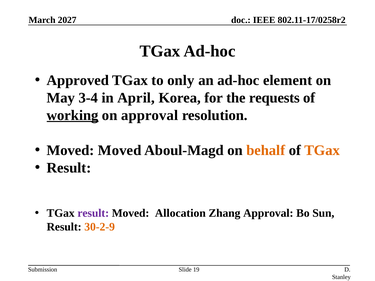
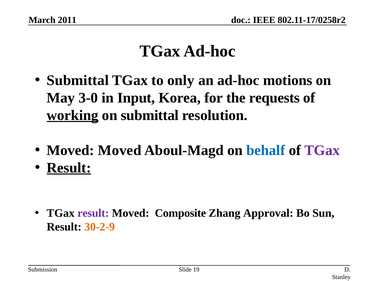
2027: 2027 -> 2011 (67, 20)
Approved: Approved -> Submittal (78, 80)
element: element -> motions (288, 80)
3-4: 3-4 -> 3-0 (88, 98)
April: April -> Input (136, 98)
on approval: approval -> submittal (150, 115)
behalf colour: orange -> blue (266, 150)
TGax colour: orange -> purple (322, 150)
Result underline: none -> present (69, 168)
Allocation: Allocation -> Composite (180, 213)
